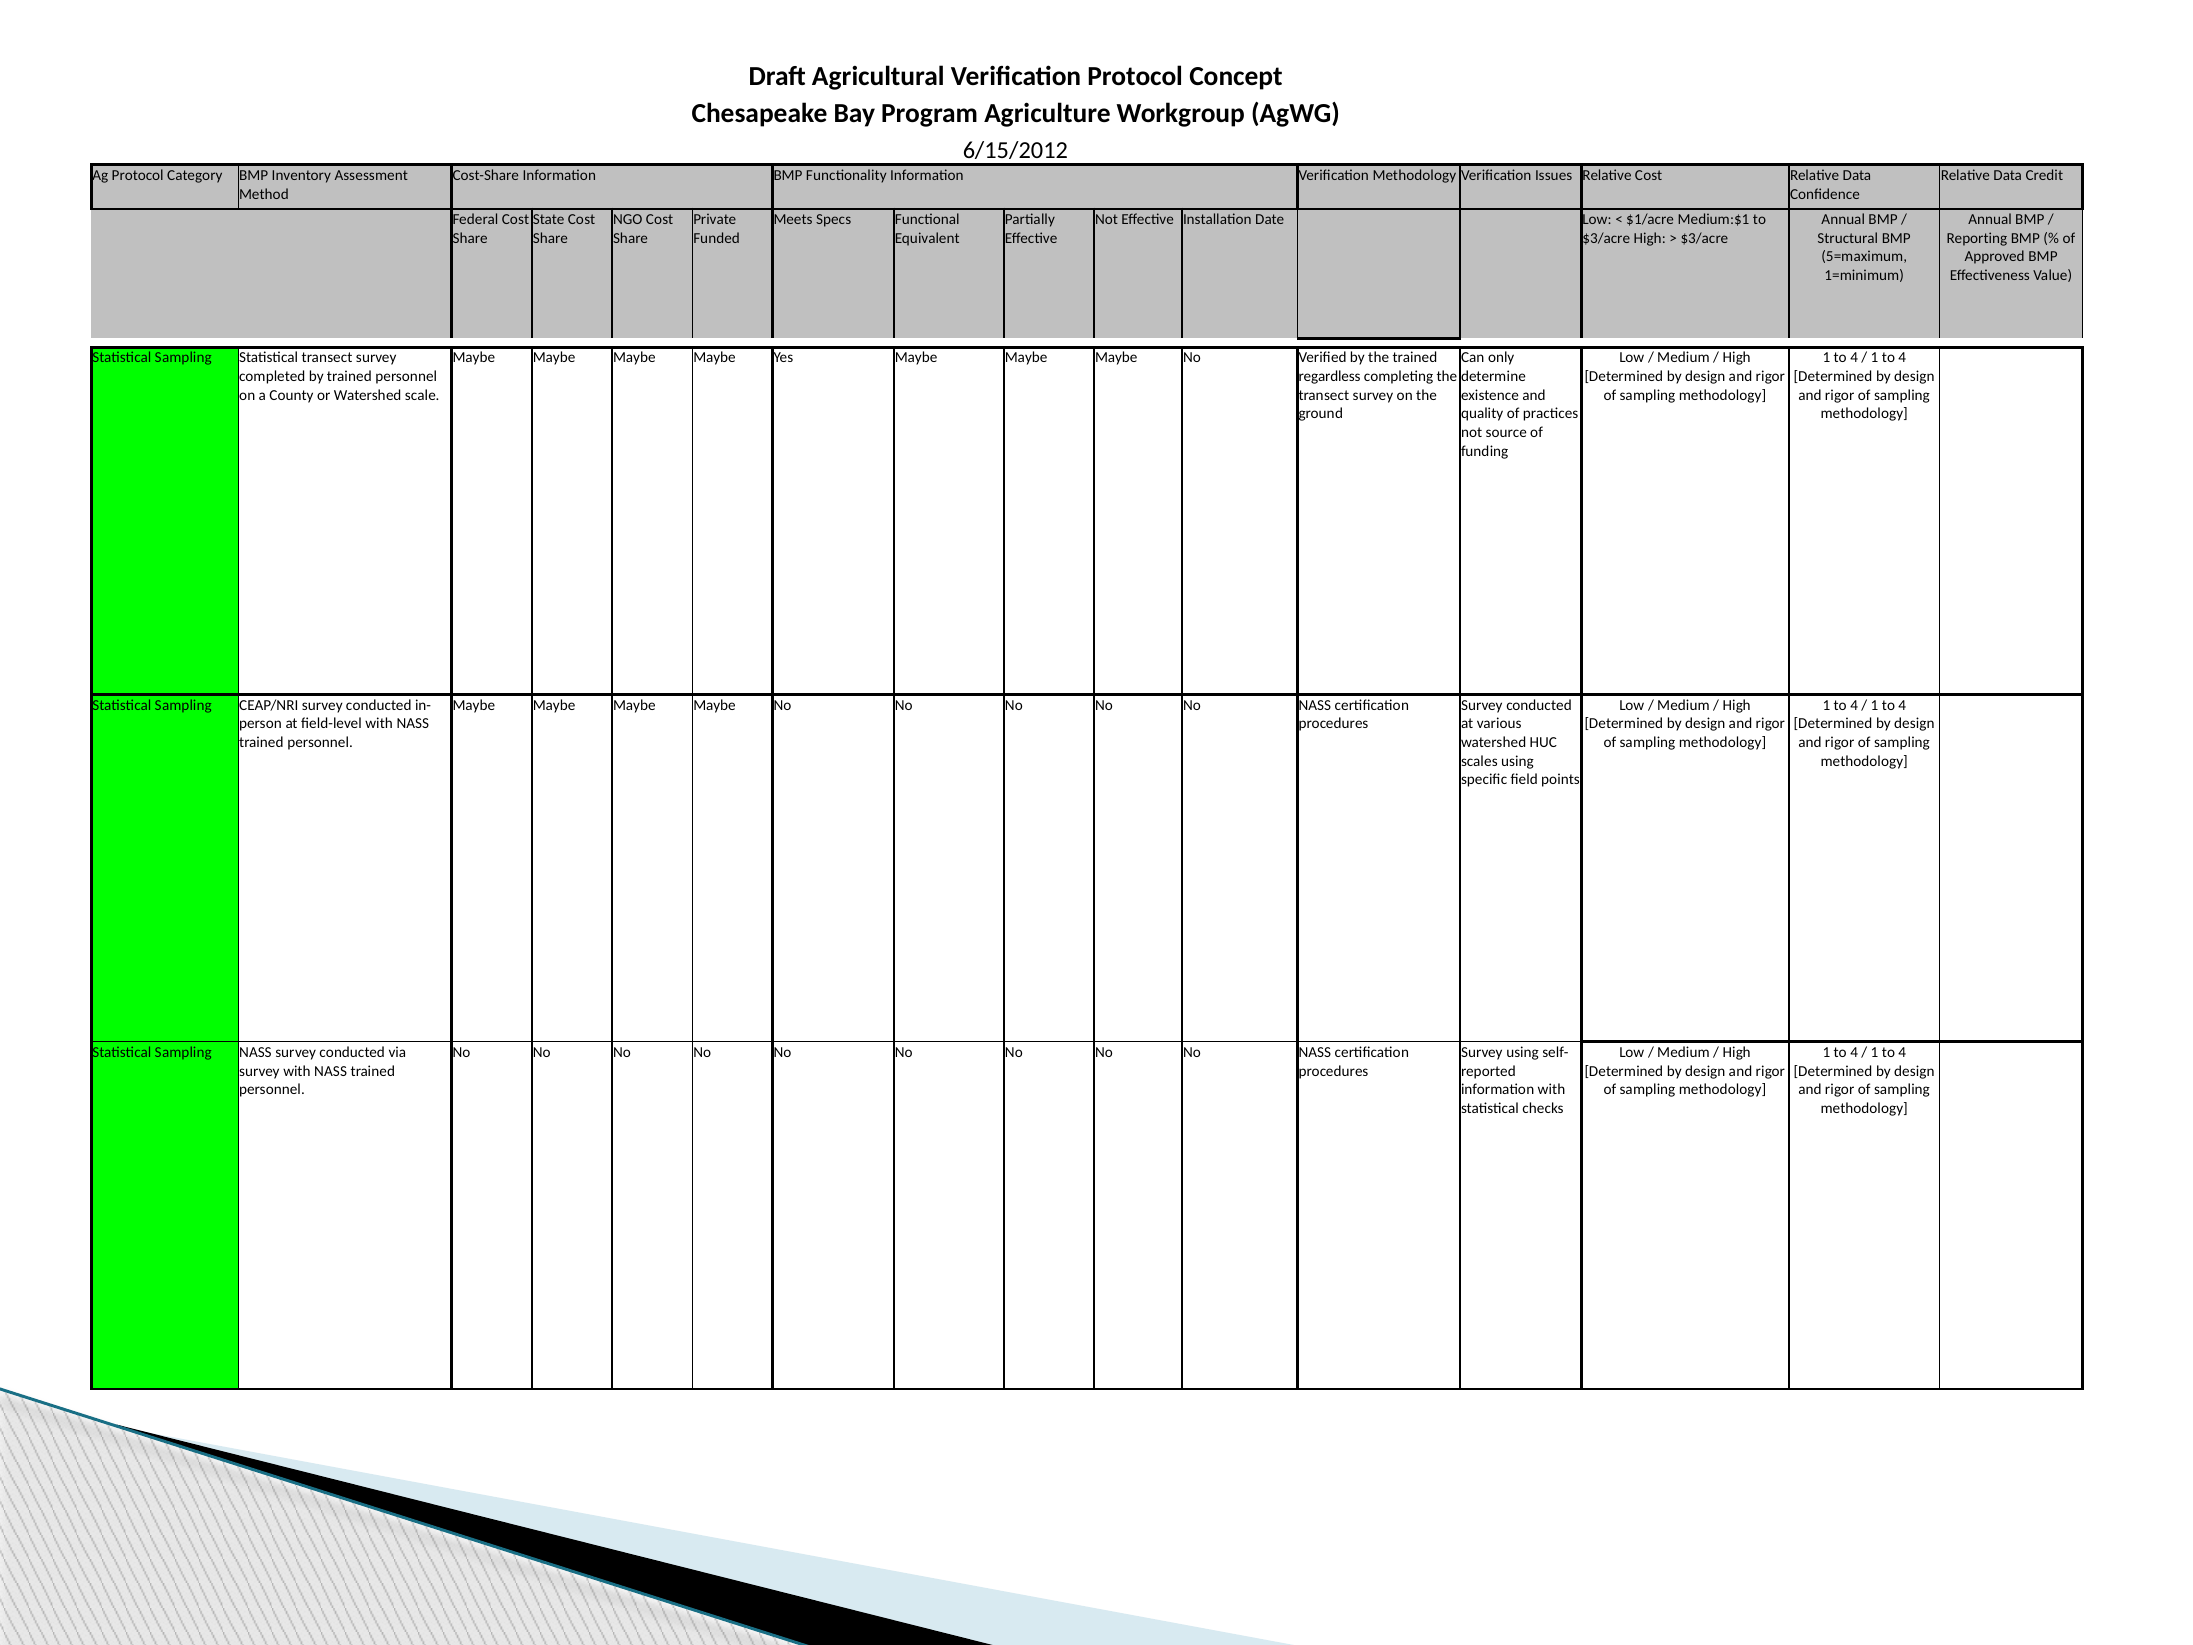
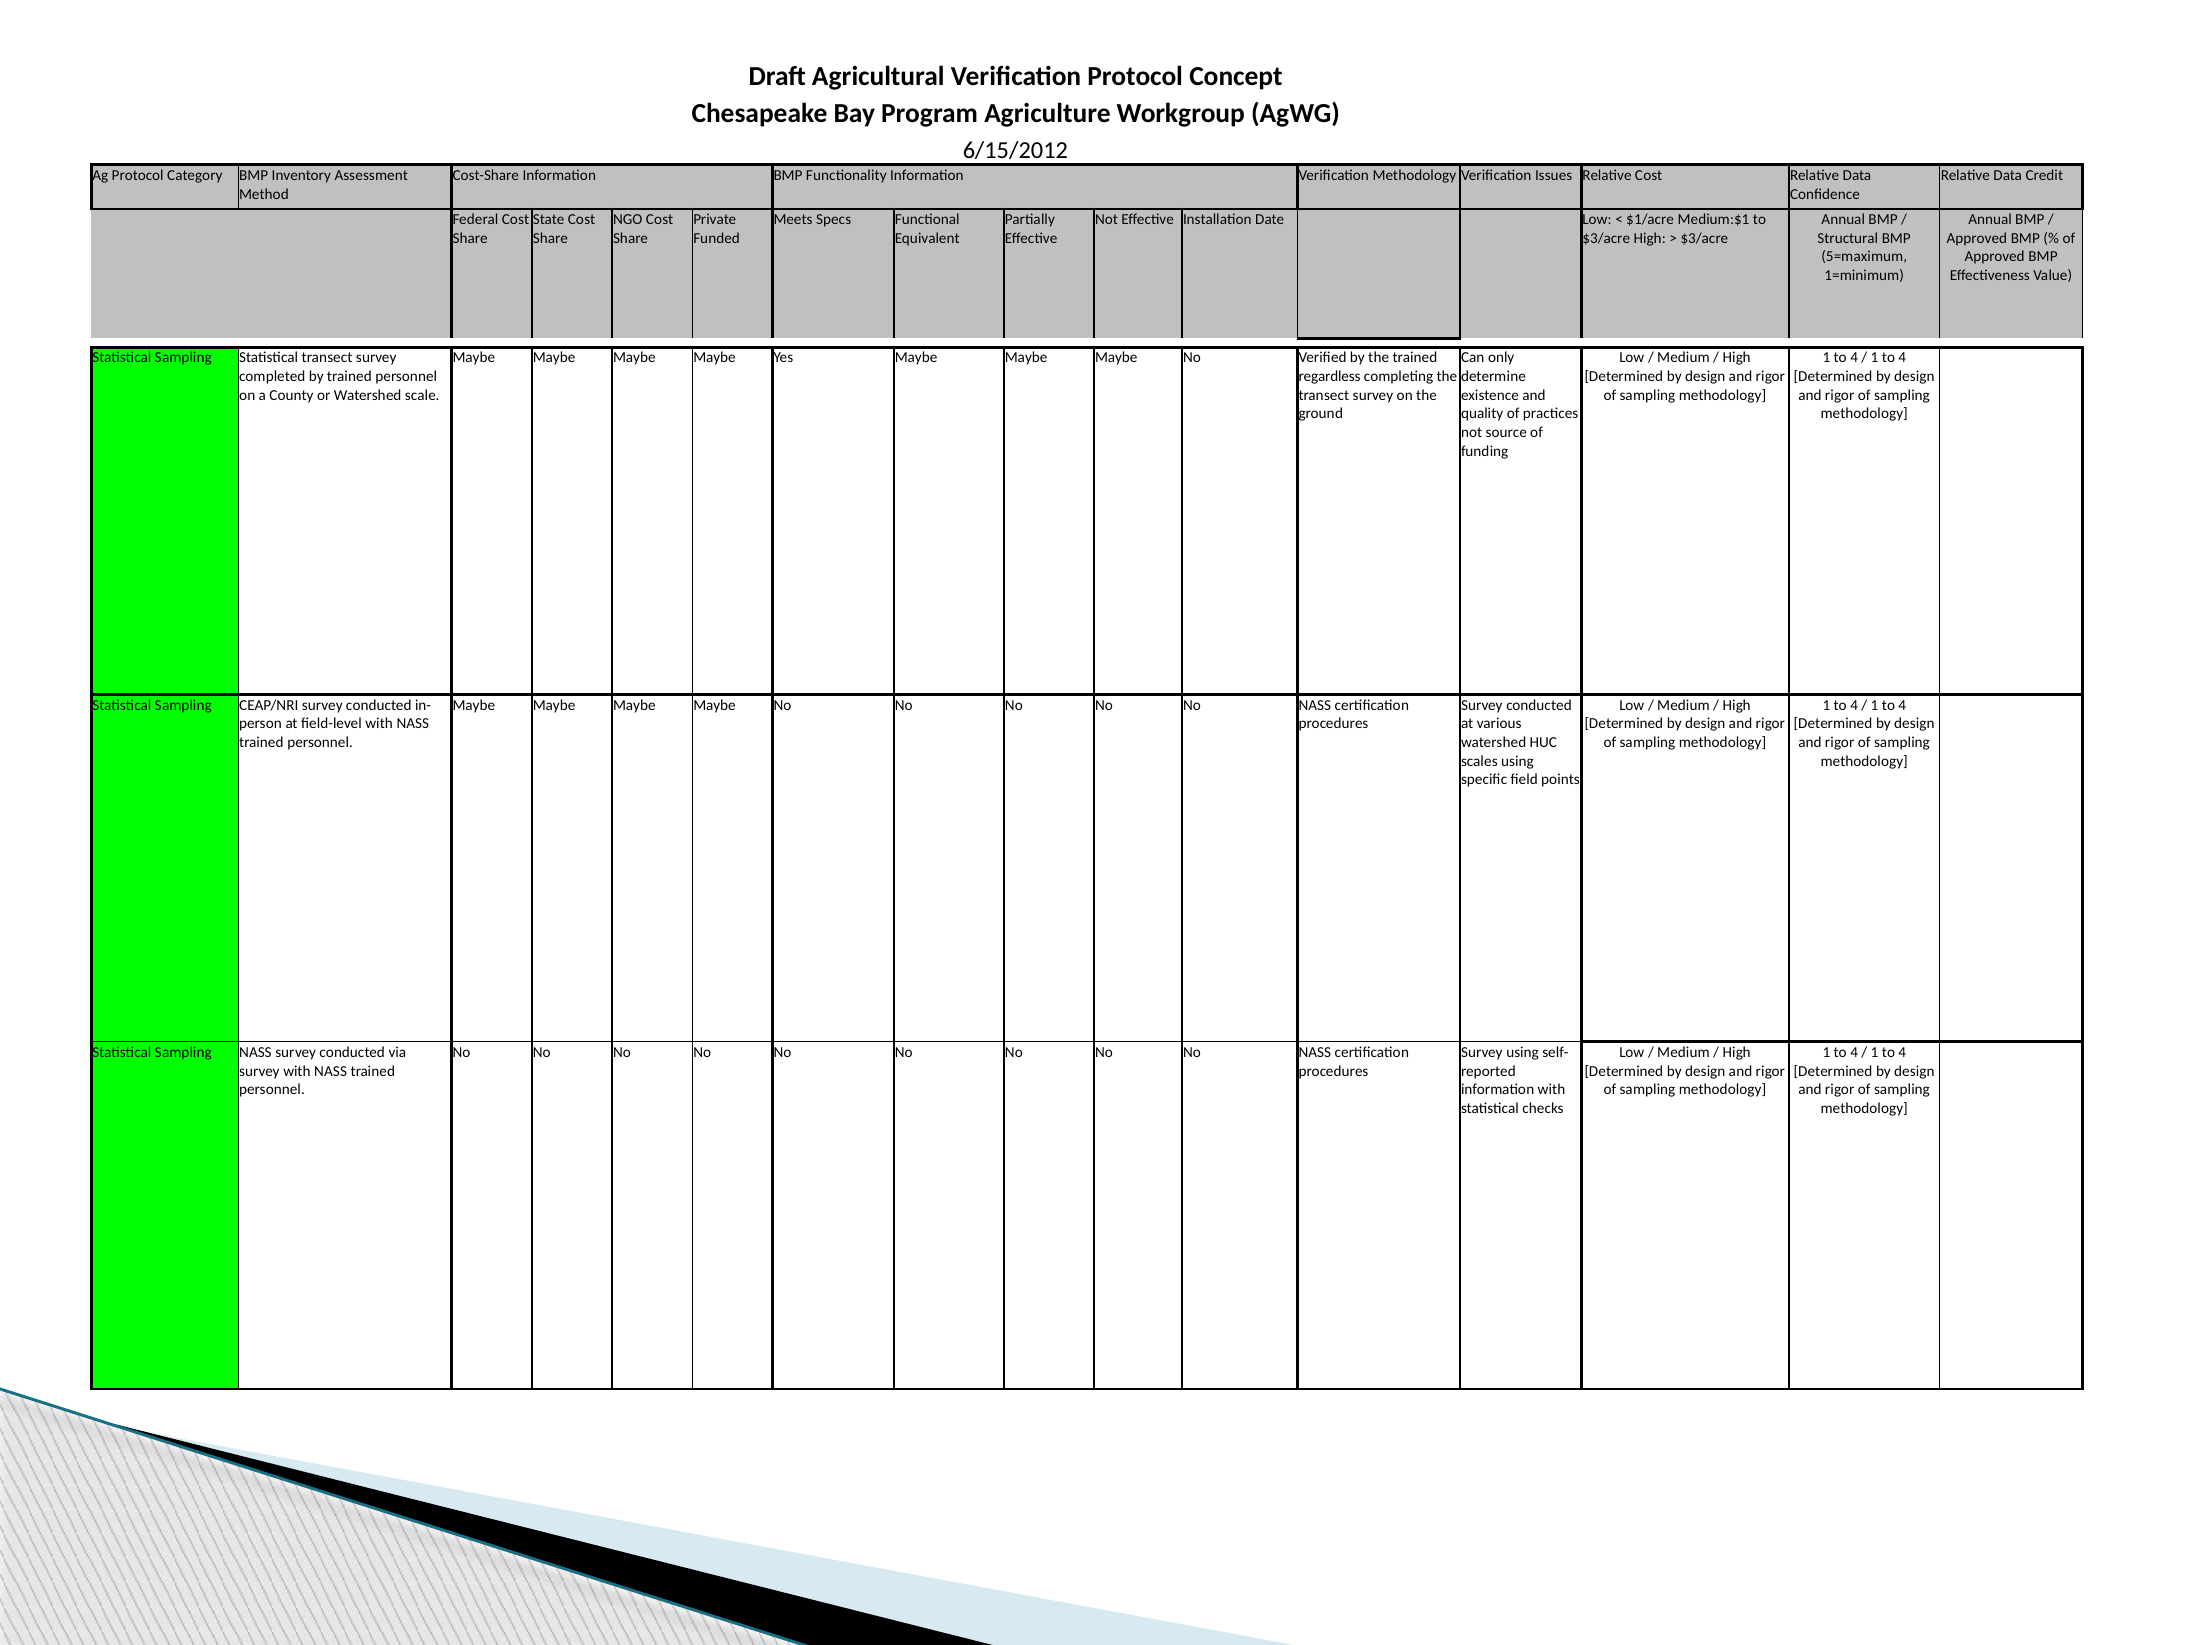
Reporting: Reporting -> Approved (1977, 238)
